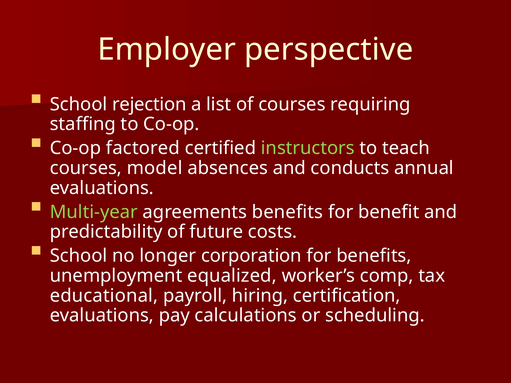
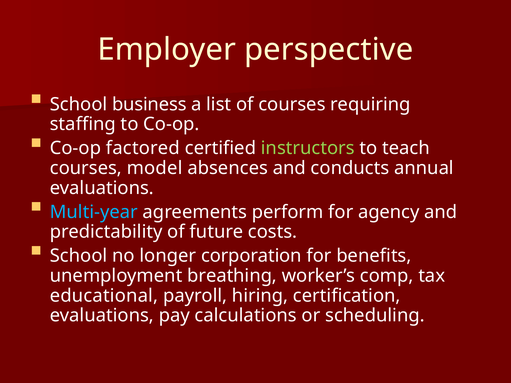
rejection: rejection -> business (149, 104)
Multi-year colour: light green -> light blue (94, 212)
agreements benefits: benefits -> perform (288, 212)
benefit: benefit -> agency (389, 212)
equalized: equalized -> breathing (232, 276)
